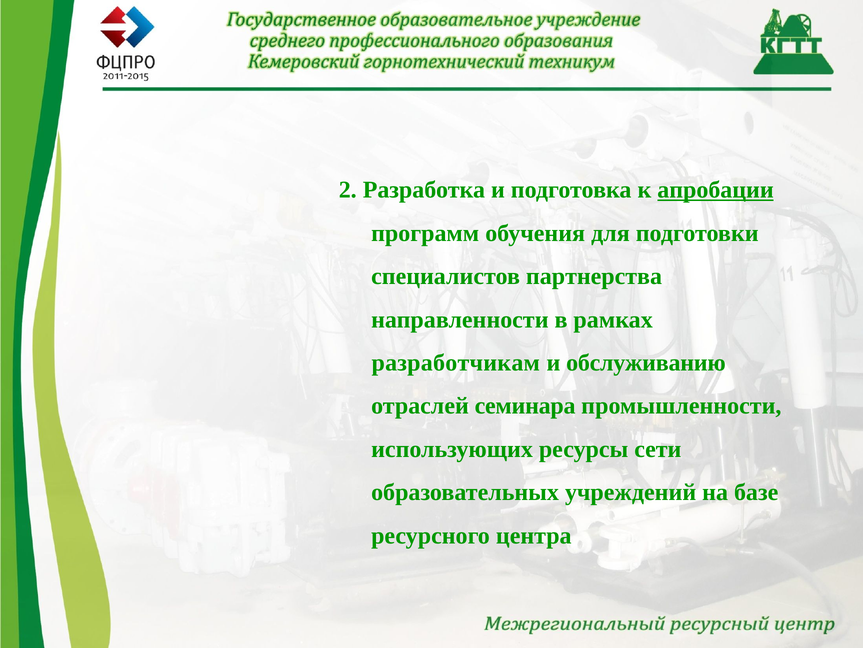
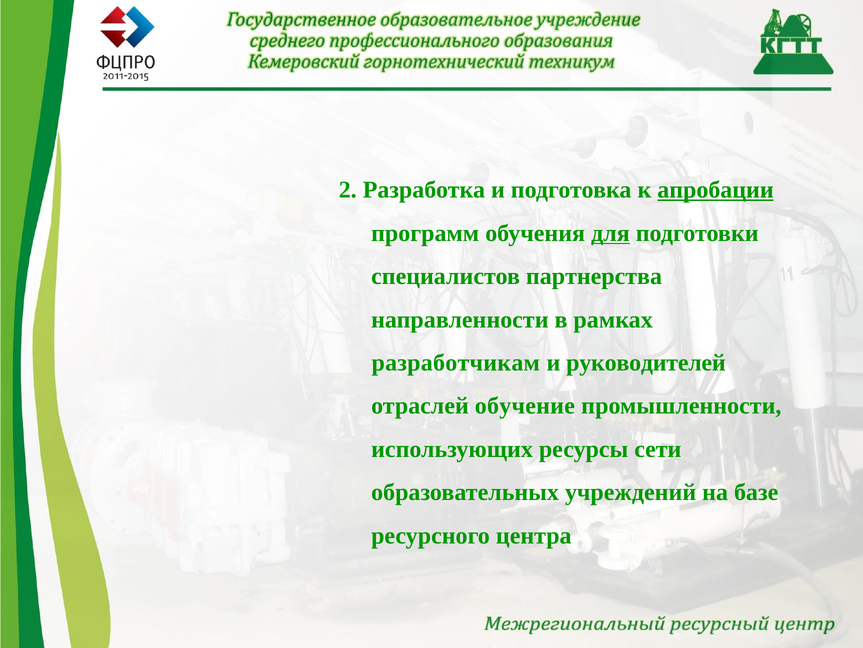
для underline: none -> present (610, 233)
обслуживанию: обслуживанию -> руководителей (646, 362)
семинара: семинара -> обучение (525, 406)
